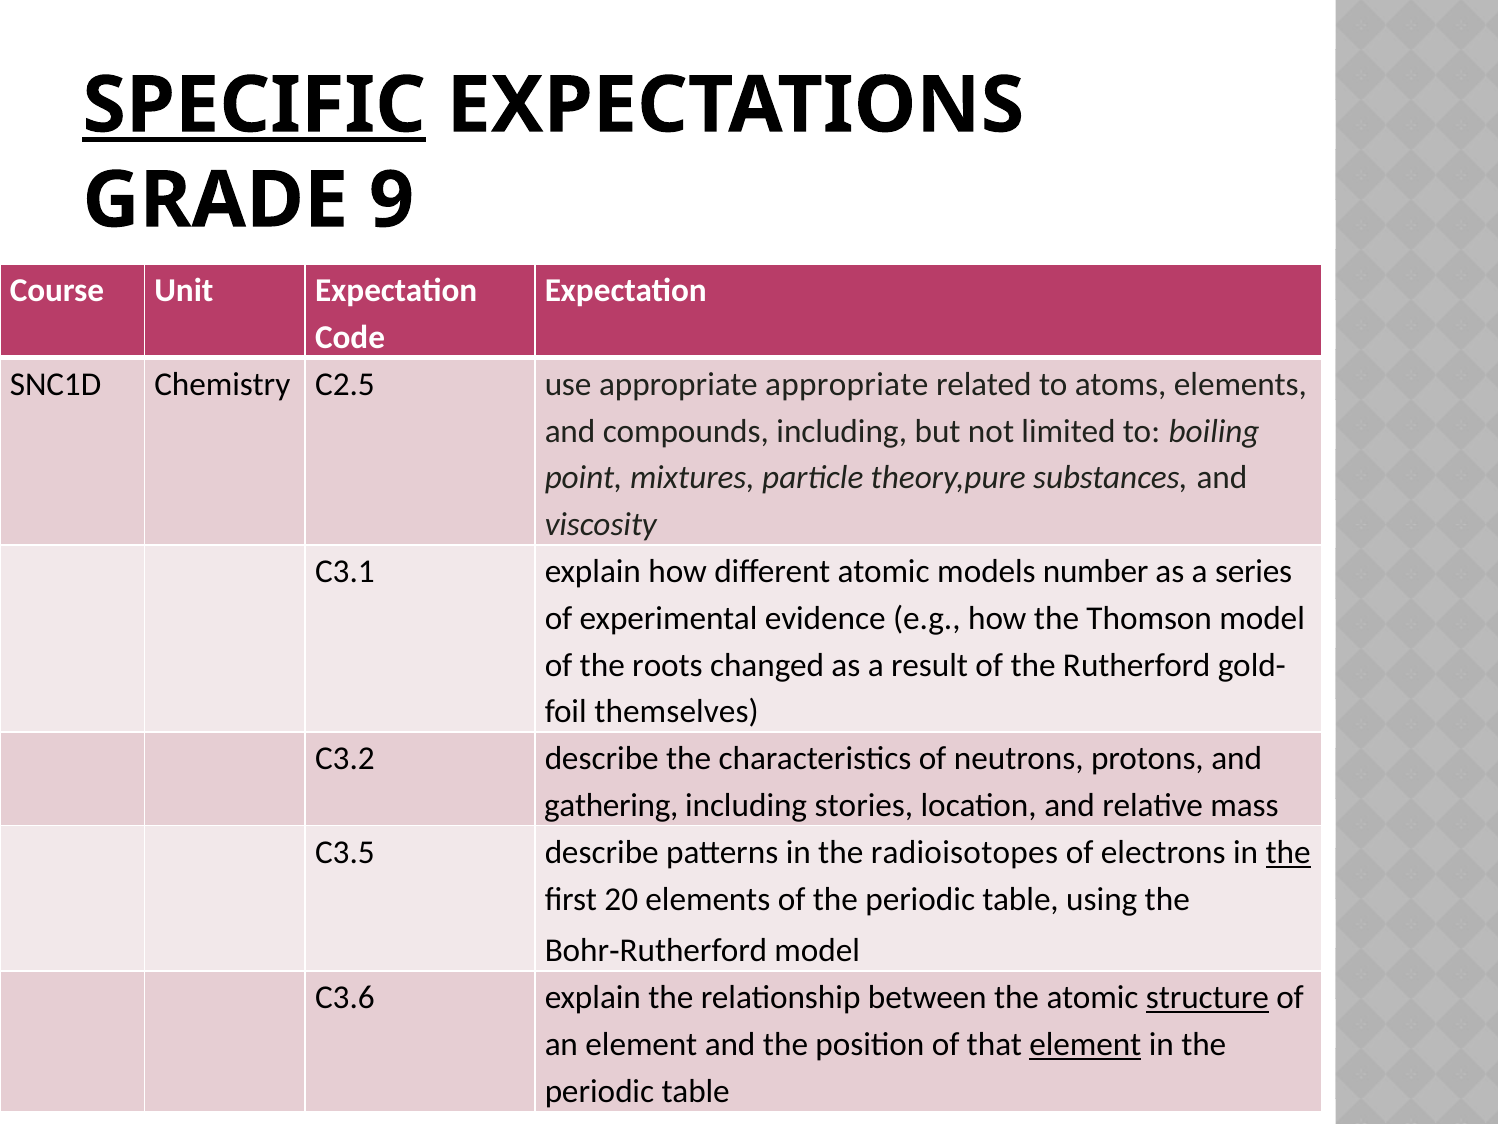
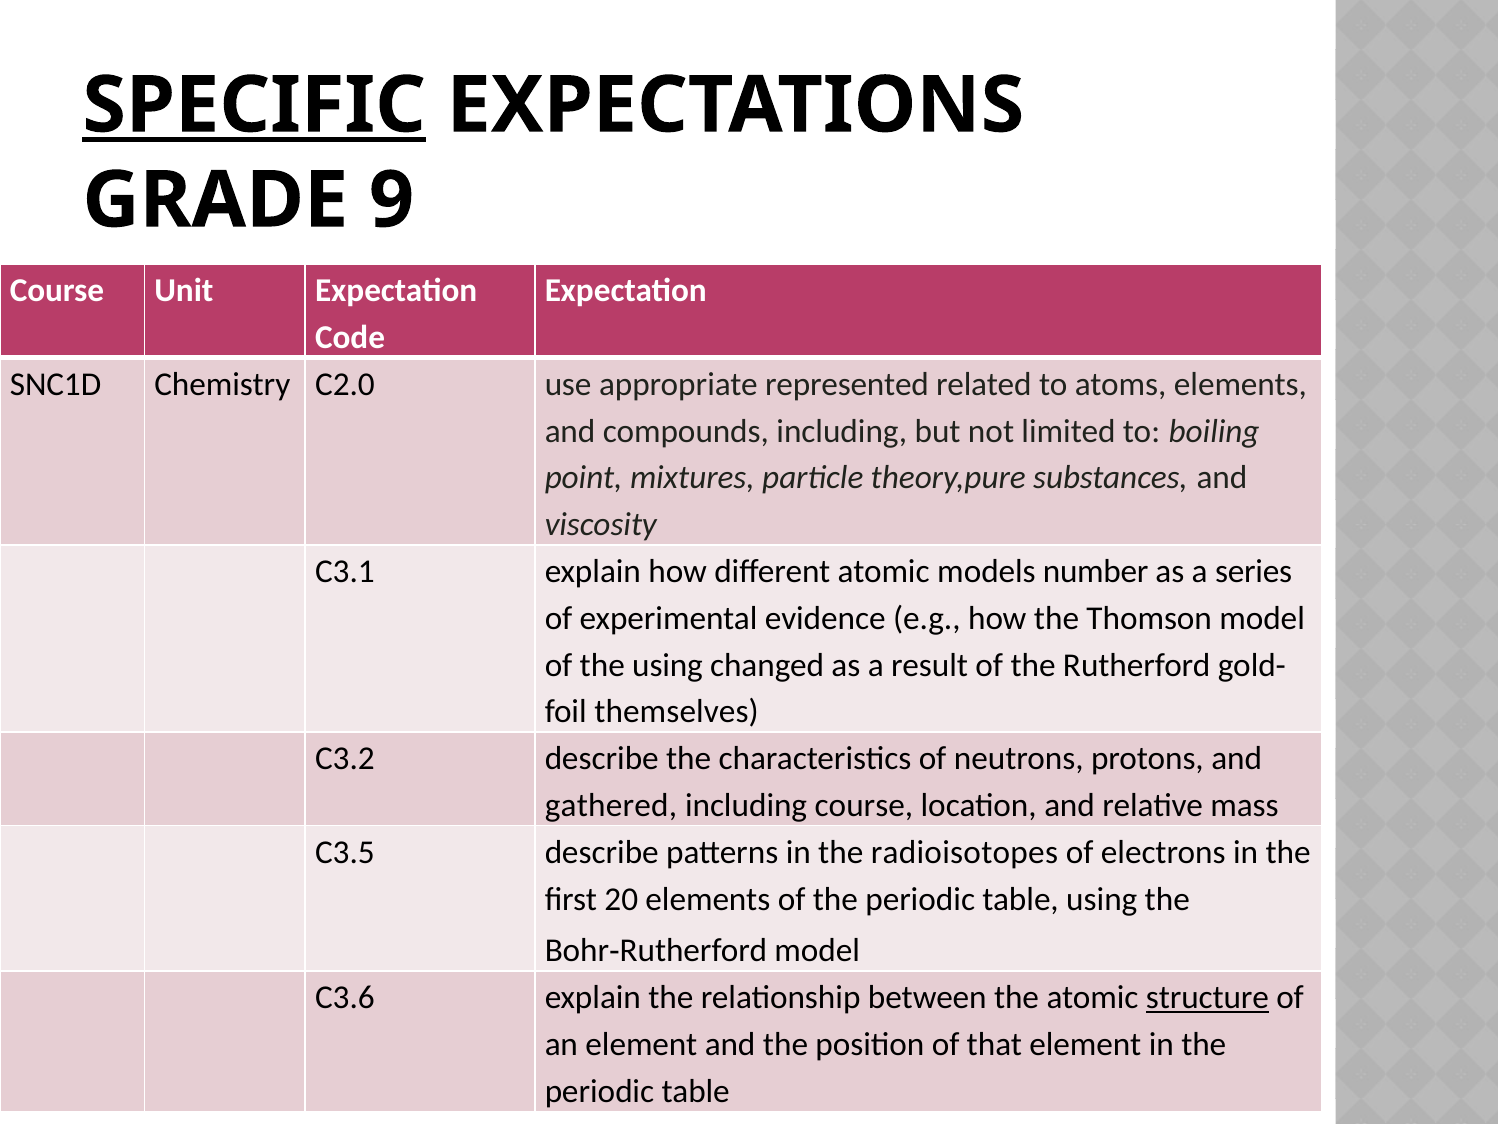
C2.5: C2.5 -> C2.0 (345, 384)
appropriate appropriate: appropriate -> represented (847, 384)
the roots: roots -> using (668, 665)
gathering: gathering -> gathered (611, 805)
including stories: stories -> course (864, 805)
the underline: present -> none (1288, 852)
element underline: present -> none (1085, 1044)
